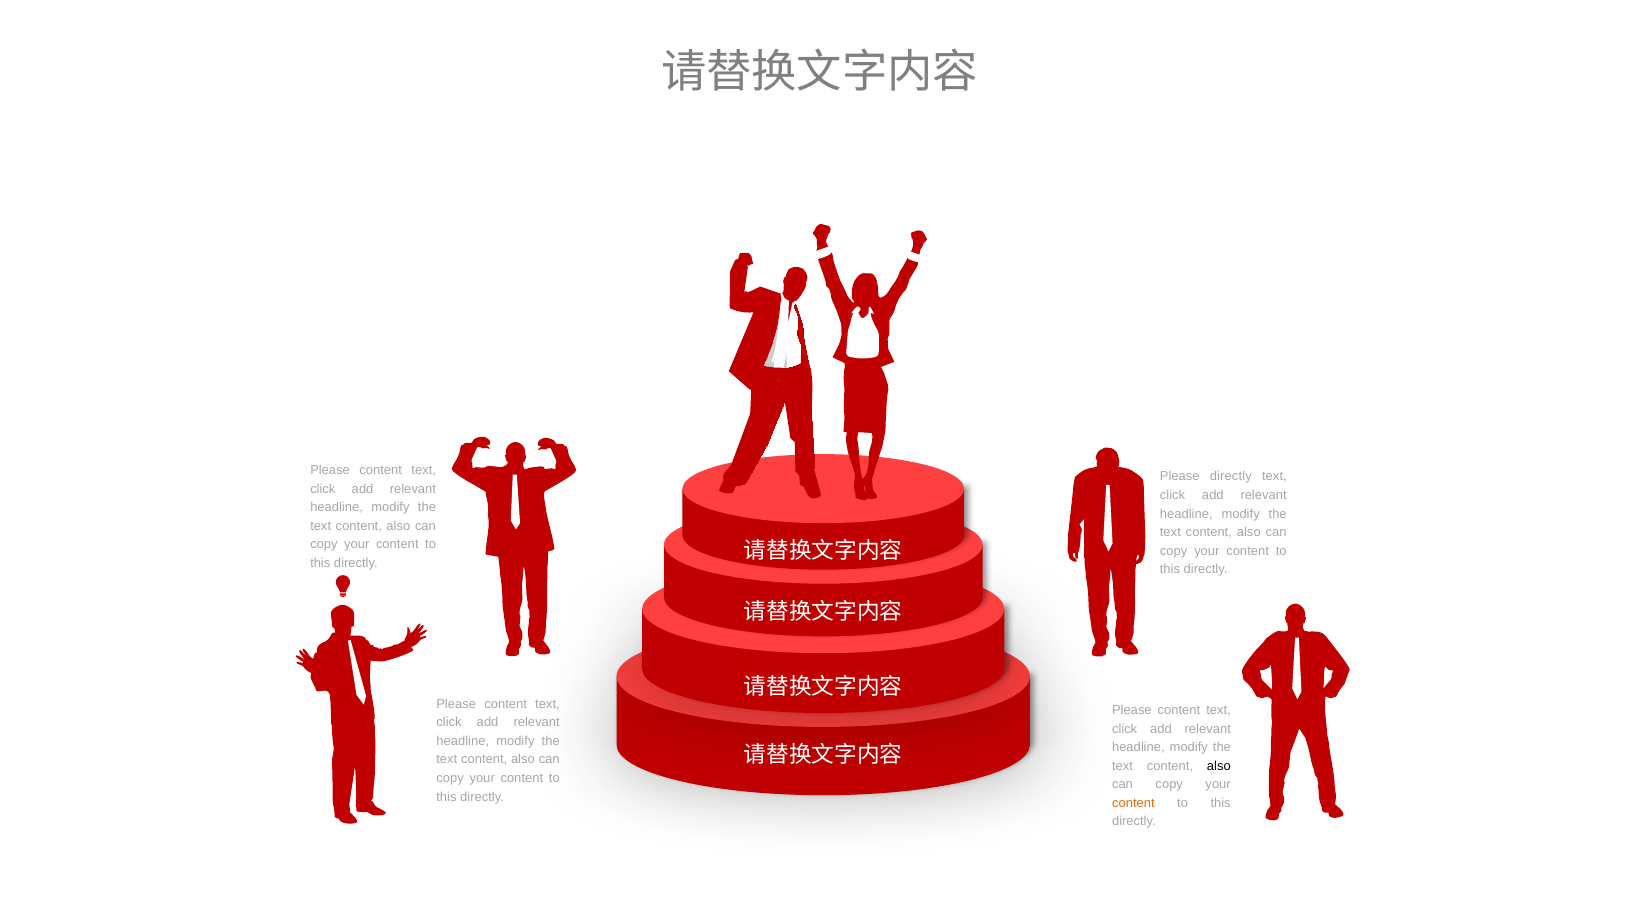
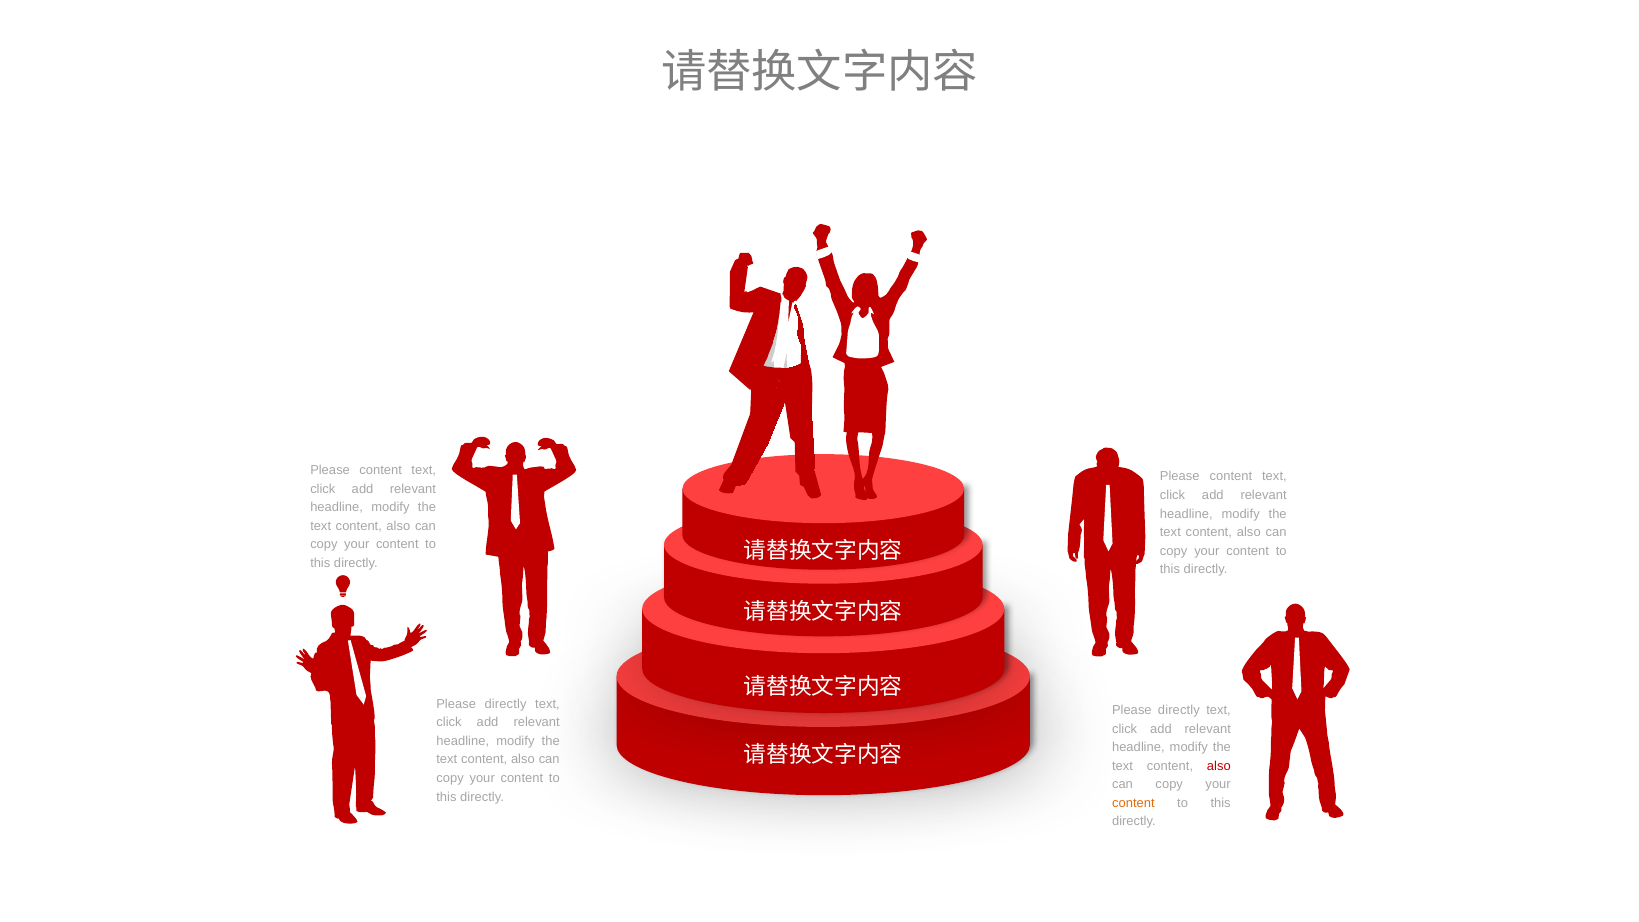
directly: directly -> content (1231, 477)
content: content -> directly (506, 704)
content: content -> directly (1179, 710)
also colour: black -> red (1219, 766)
